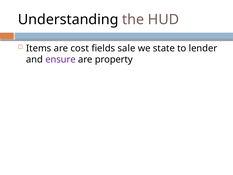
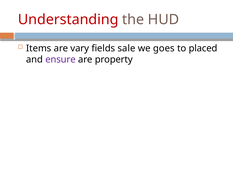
Understanding colour: black -> red (68, 19)
cost: cost -> vary (80, 48)
state: state -> goes (164, 48)
lender: lender -> placed (203, 48)
